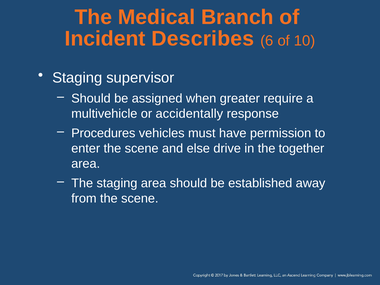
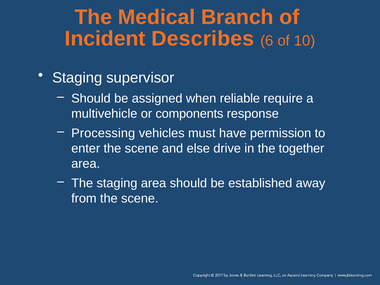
greater: greater -> reliable (240, 98)
accidentally: accidentally -> components (189, 114)
Procedures: Procedures -> Processing (103, 133)
